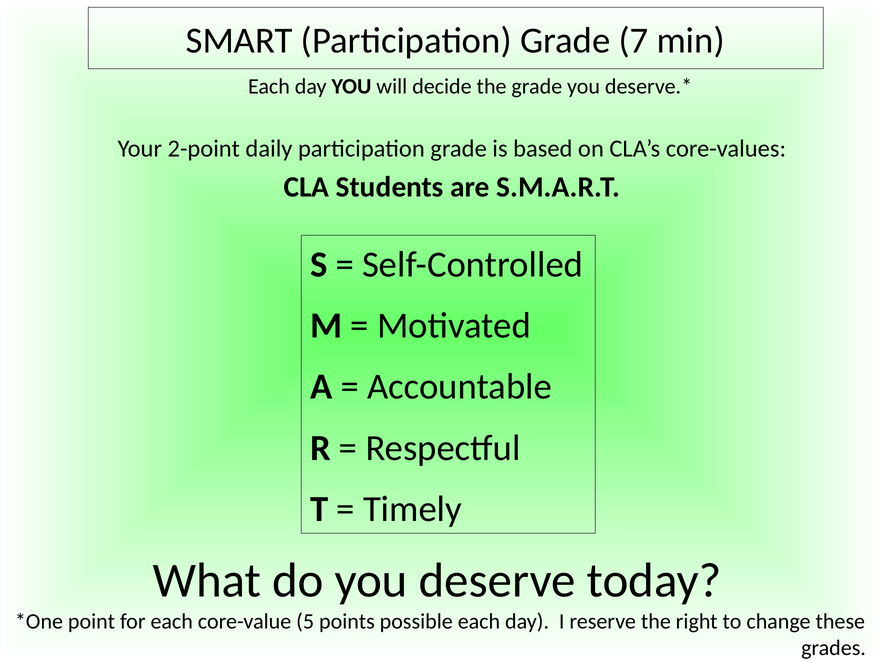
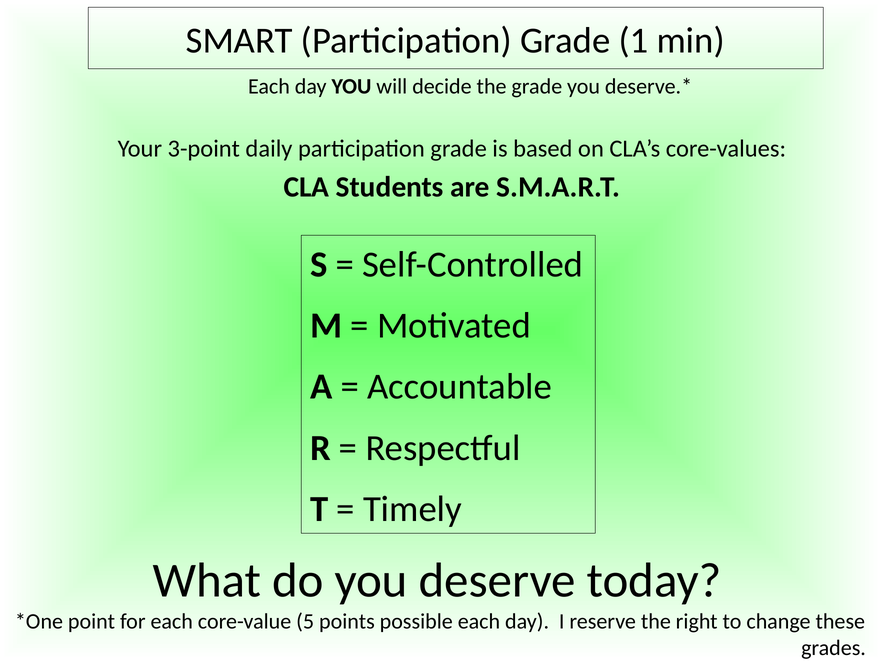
7: 7 -> 1 (634, 41)
2-point: 2-point -> 3-point (204, 149)
